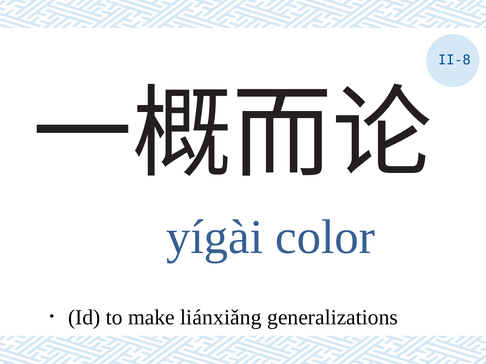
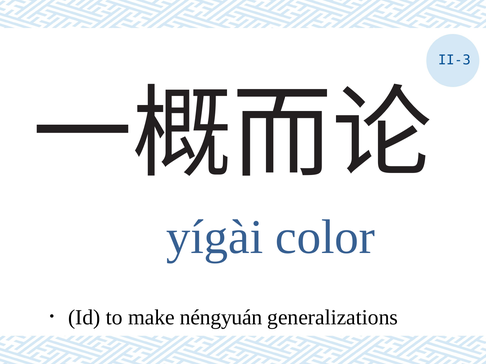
II-8: II-8 -> II-3 (454, 60)
liánxiǎng: liánxiǎng -> néngyuán (221, 318)
